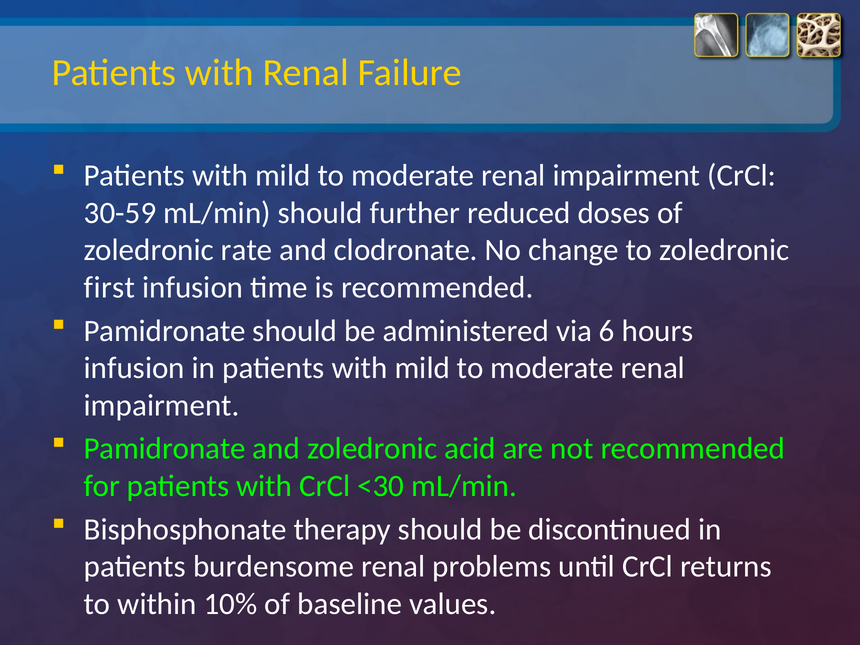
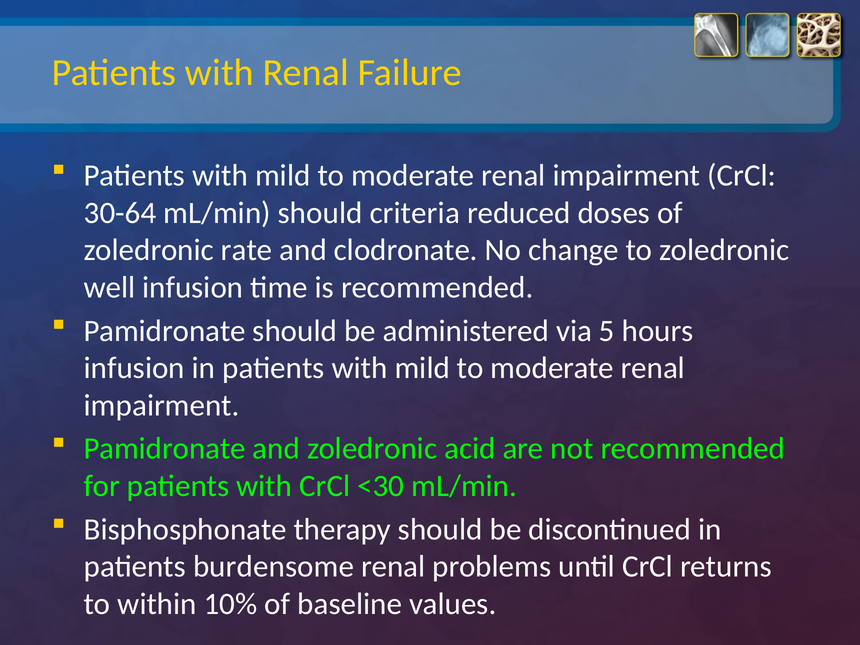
30-59: 30-59 -> 30-64 (120, 213)
further: further -> criteria (415, 213)
first: first -> well (110, 287)
6: 6 -> 5 (607, 331)
